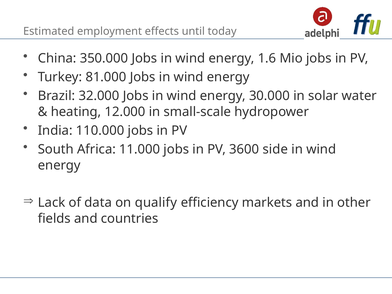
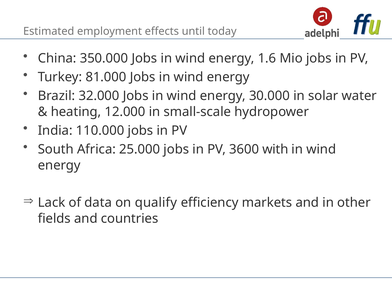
11.000: 11.000 -> 25.000 (140, 149)
side: side -> with (275, 149)
